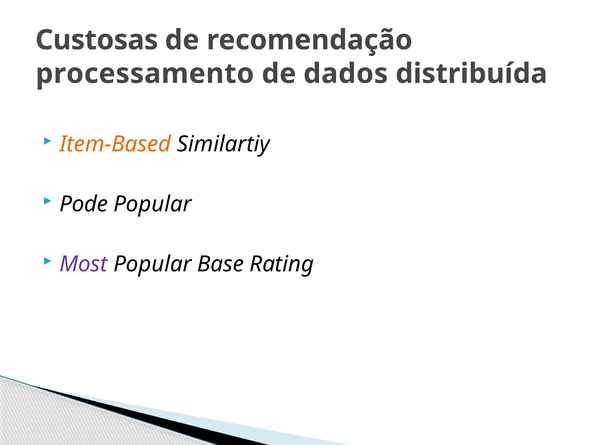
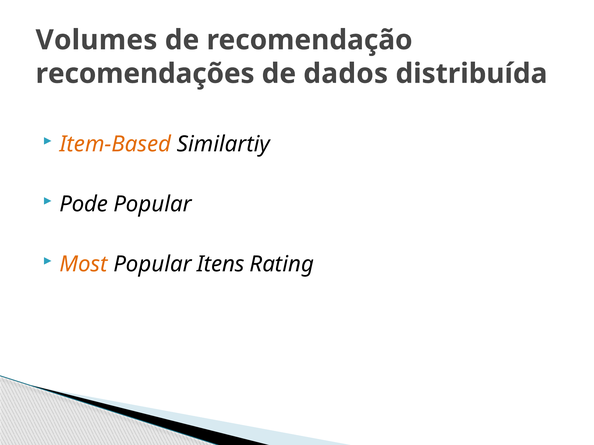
Custosas: Custosas -> Volumes (96, 40)
processamento: processamento -> recomendações (145, 74)
Most colour: purple -> orange (84, 264)
Base: Base -> Itens (221, 264)
